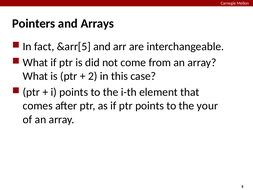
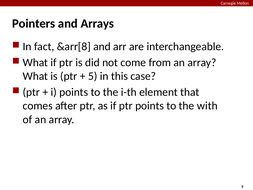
&arr[5: &arr[5 -> &arr[8 (74, 46)
2: 2 -> 5 (93, 76)
your: your -> with (207, 106)
